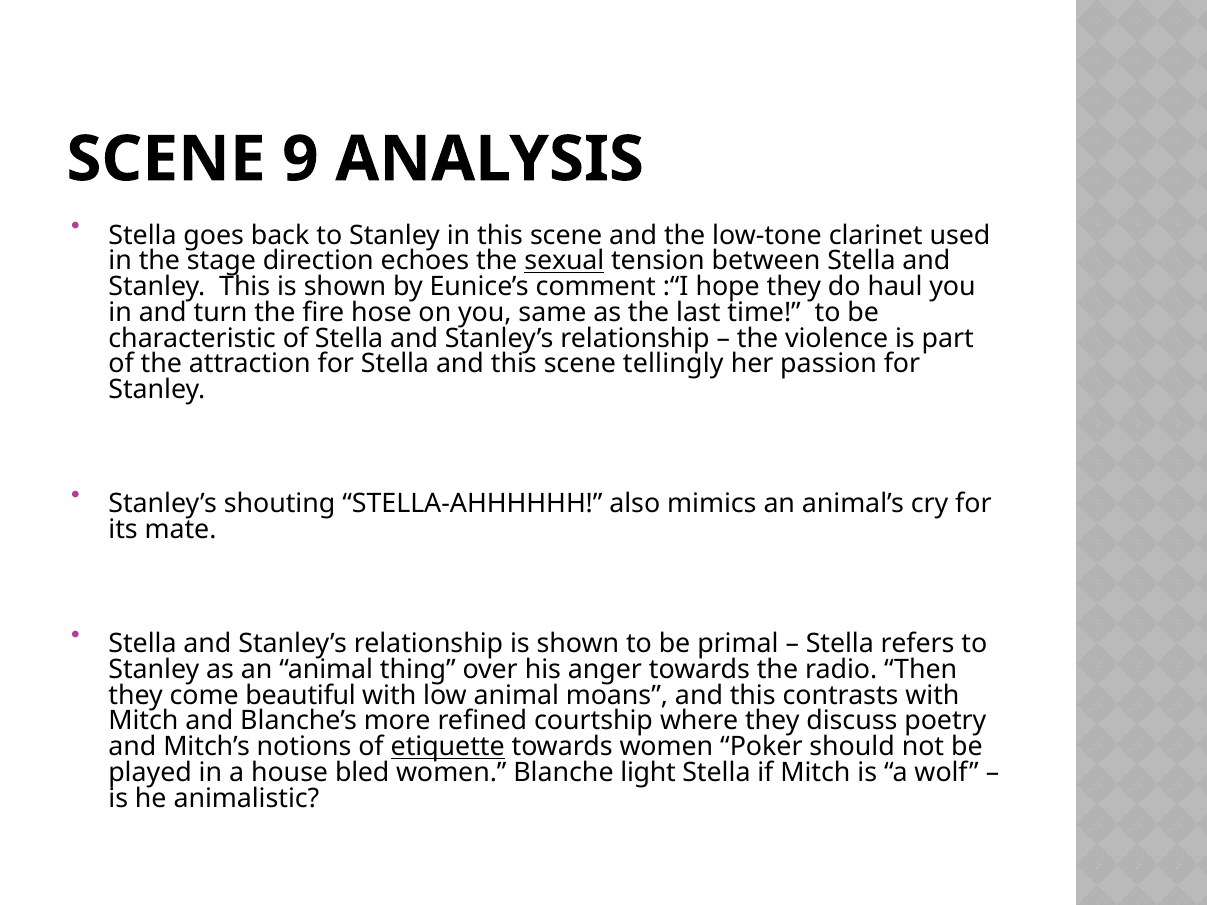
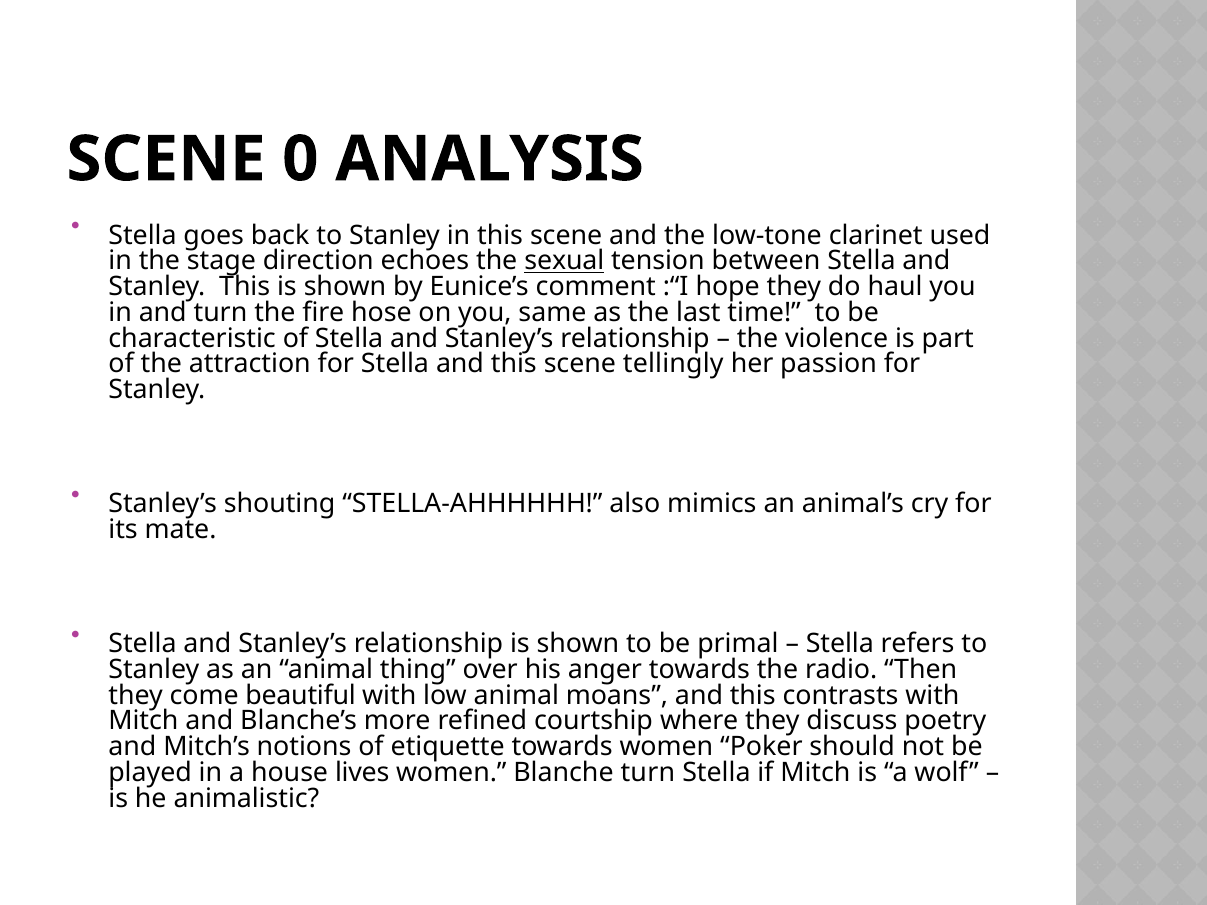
9: 9 -> 0 (300, 159)
etiquette underline: present -> none (448, 747)
bled: bled -> lives (362, 773)
Blanche light: light -> turn (648, 773)
